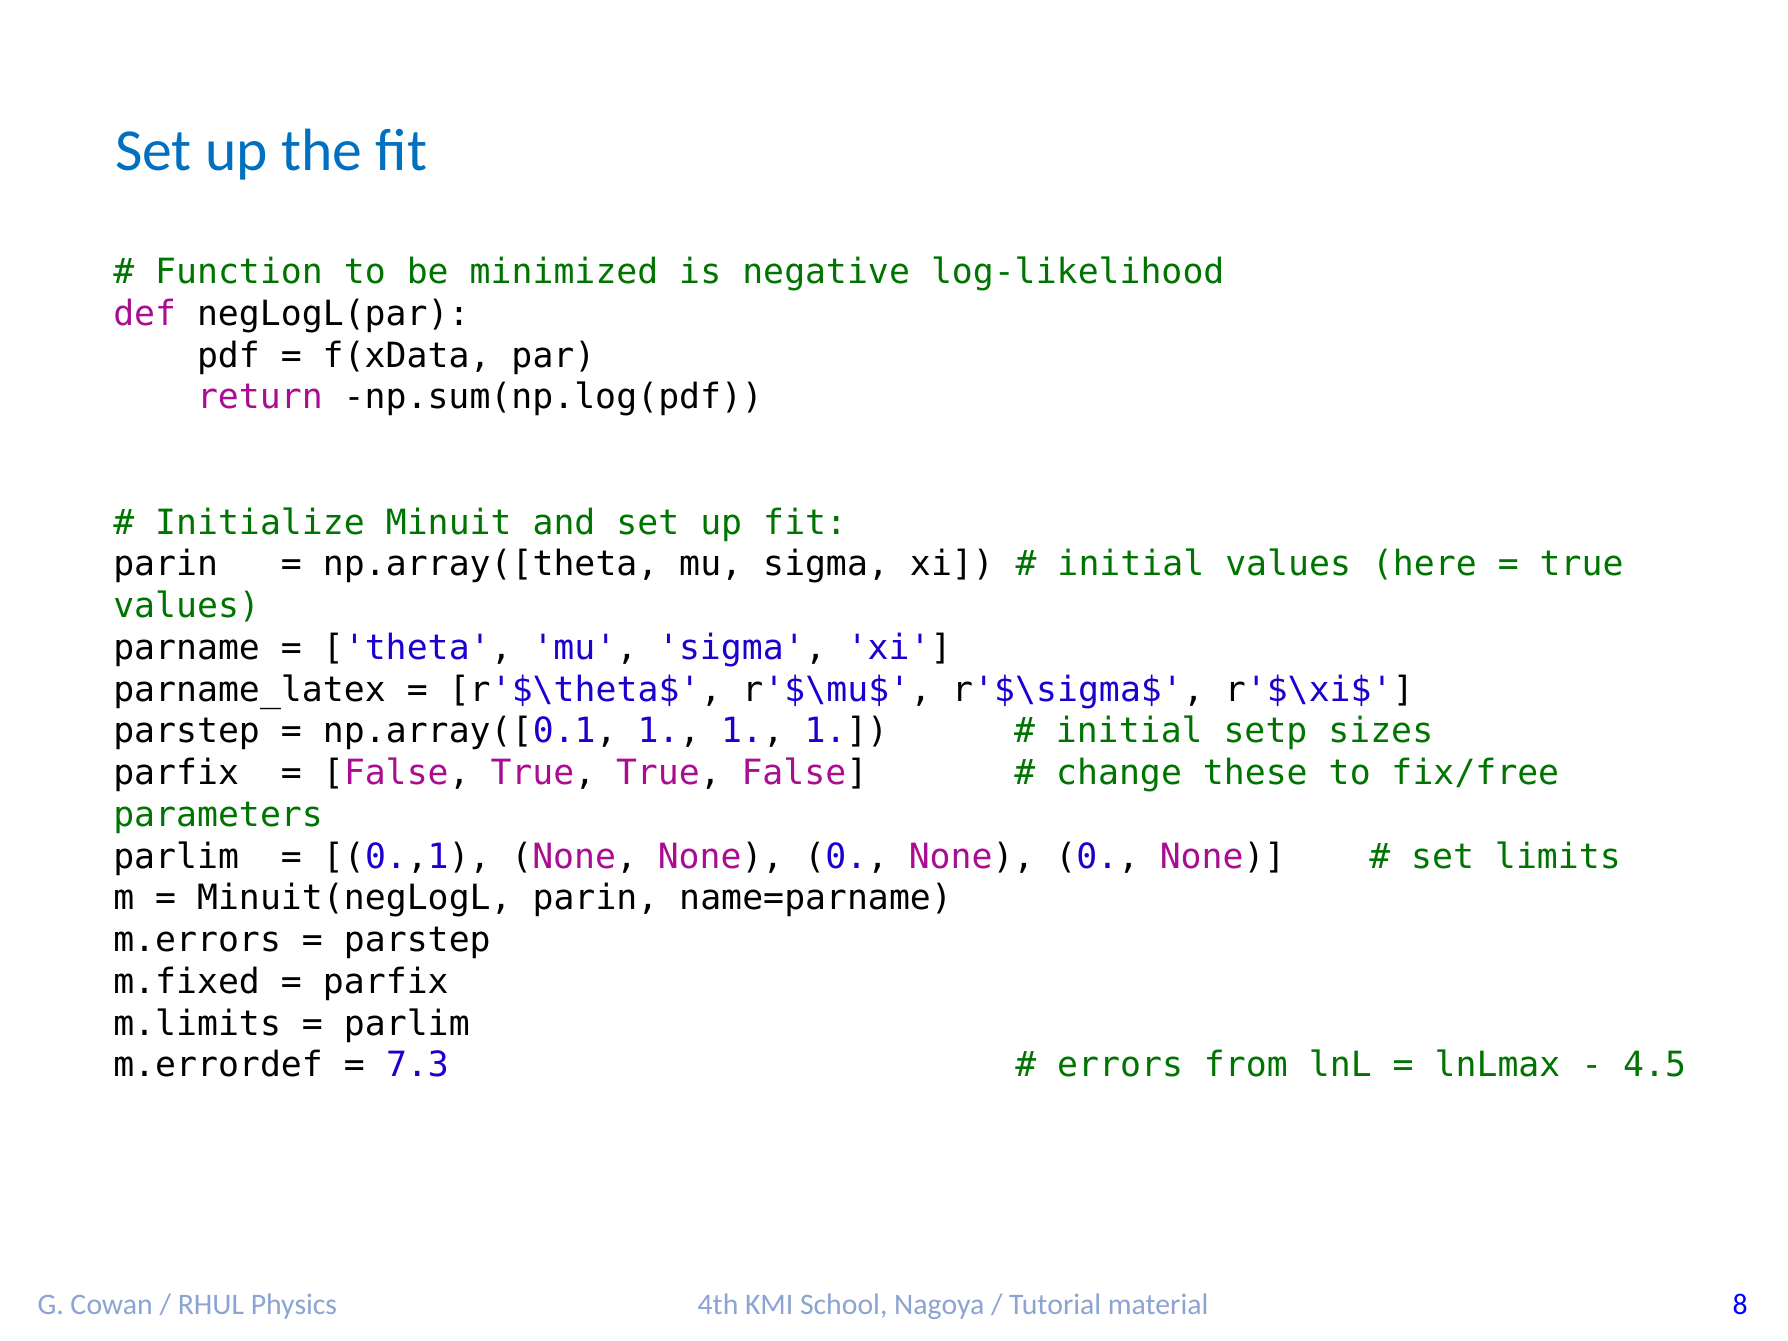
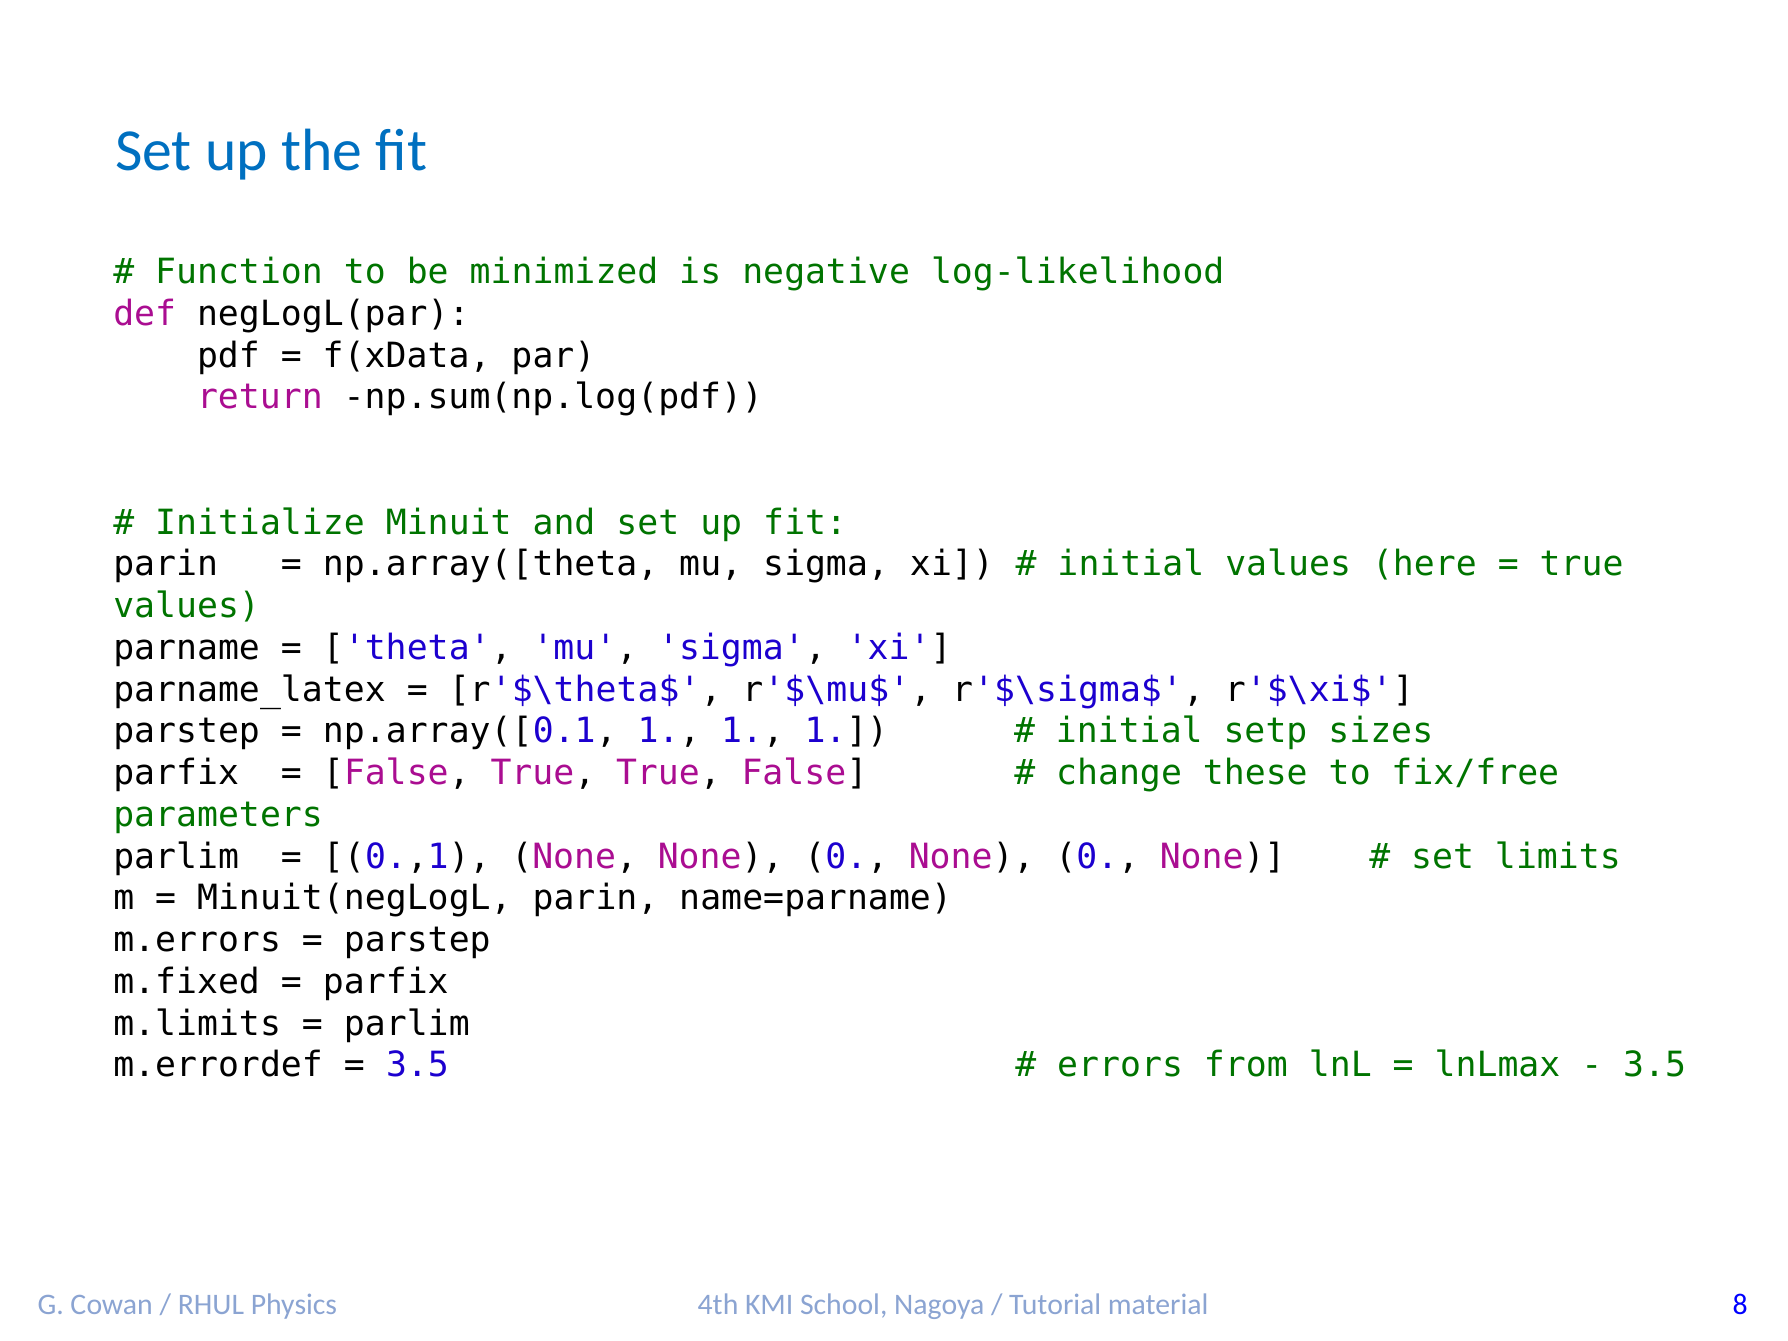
7.3: 7.3 -> 3.5 (417, 1065)
4.5: 4.5 -> 3.5 (1655, 1065)
